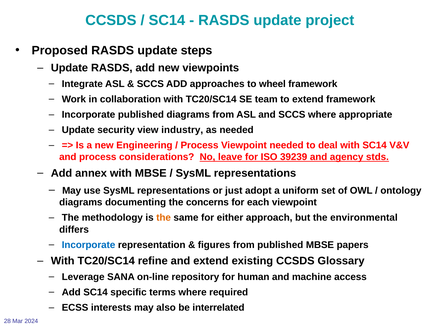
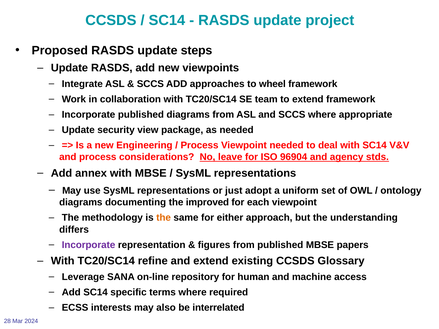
industry: industry -> package (182, 130)
39239: 39239 -> 96904 (294, 157)
concerns: concerns -> improved (207, 203)
environmental: environmental -> understanding (364, 218)
Incorporate colour: blue -> purple (89, 245)
